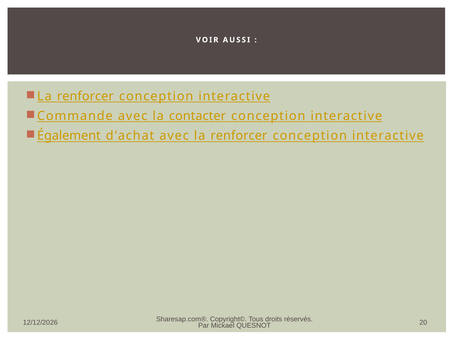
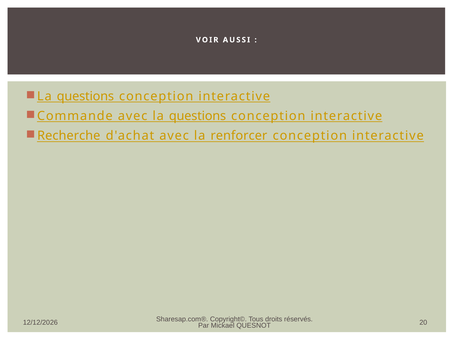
renforcer: renforcer -> questions (85, 96)
avec la contacter: contacter -> questions (198, 116)
Également: Également -> Recherche (69, 136)
